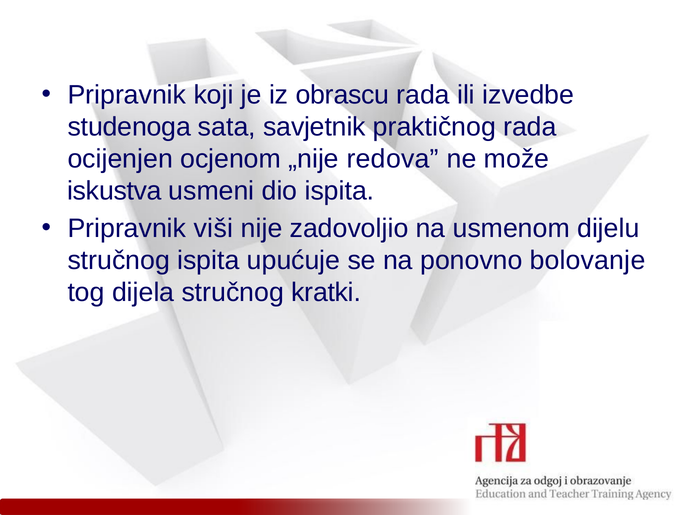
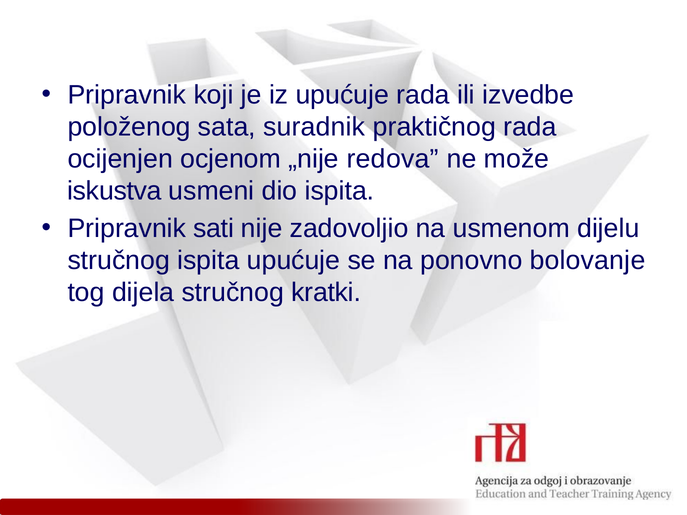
iz obrascu: obrascu -> upućuje (342, 95)
studenoga: studenoga -> položenog (129, 127)
savjetnik: savjetnik -> suradnik (314, 127)
viši: viši -> sati (214, 229)
